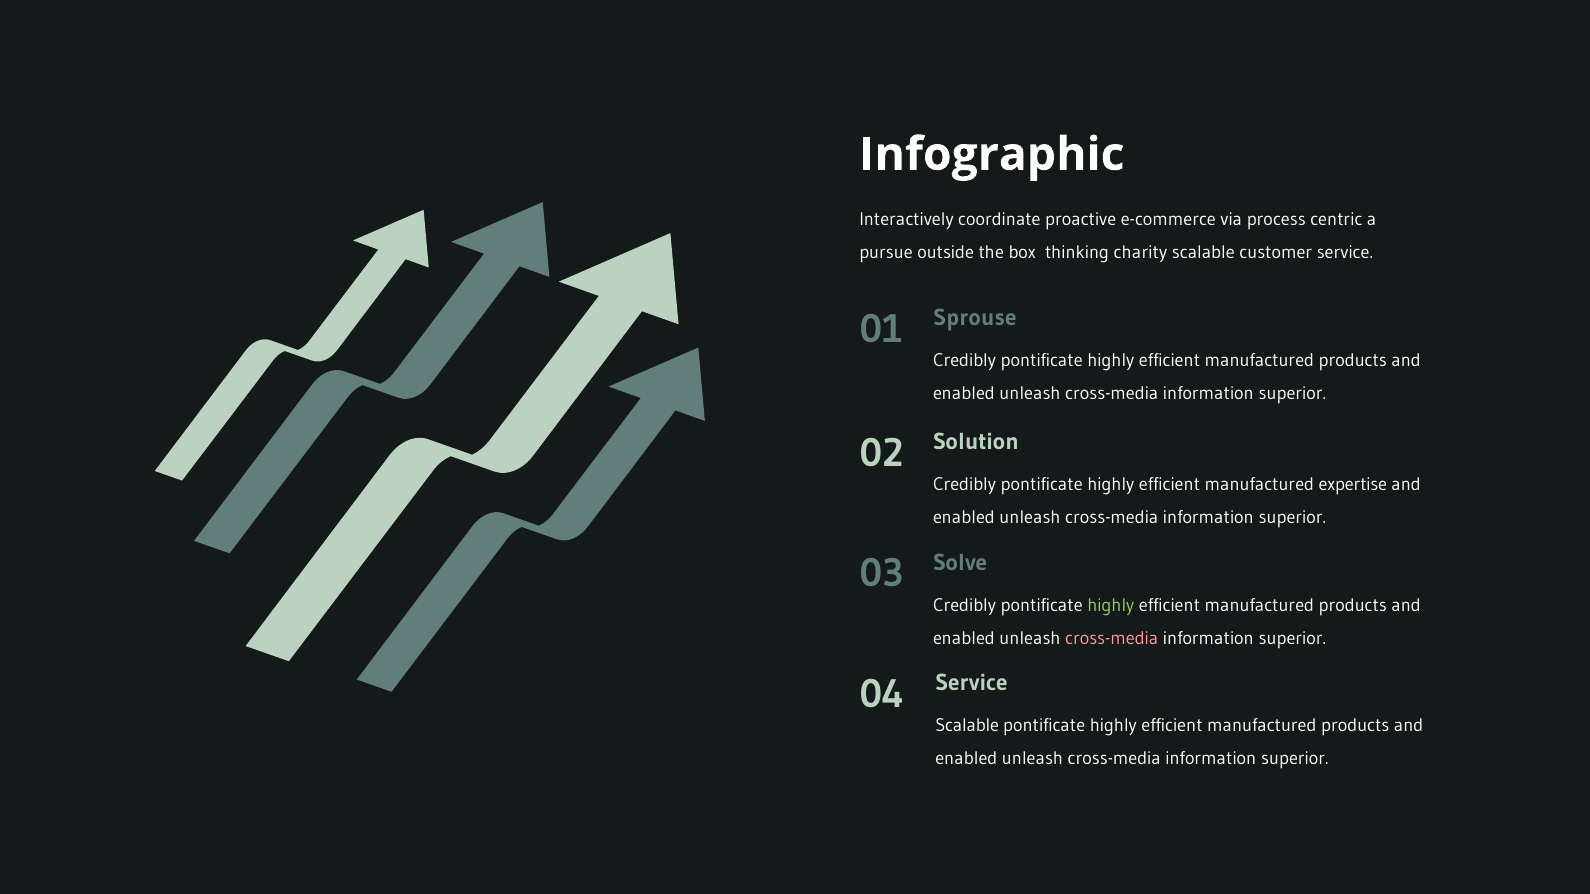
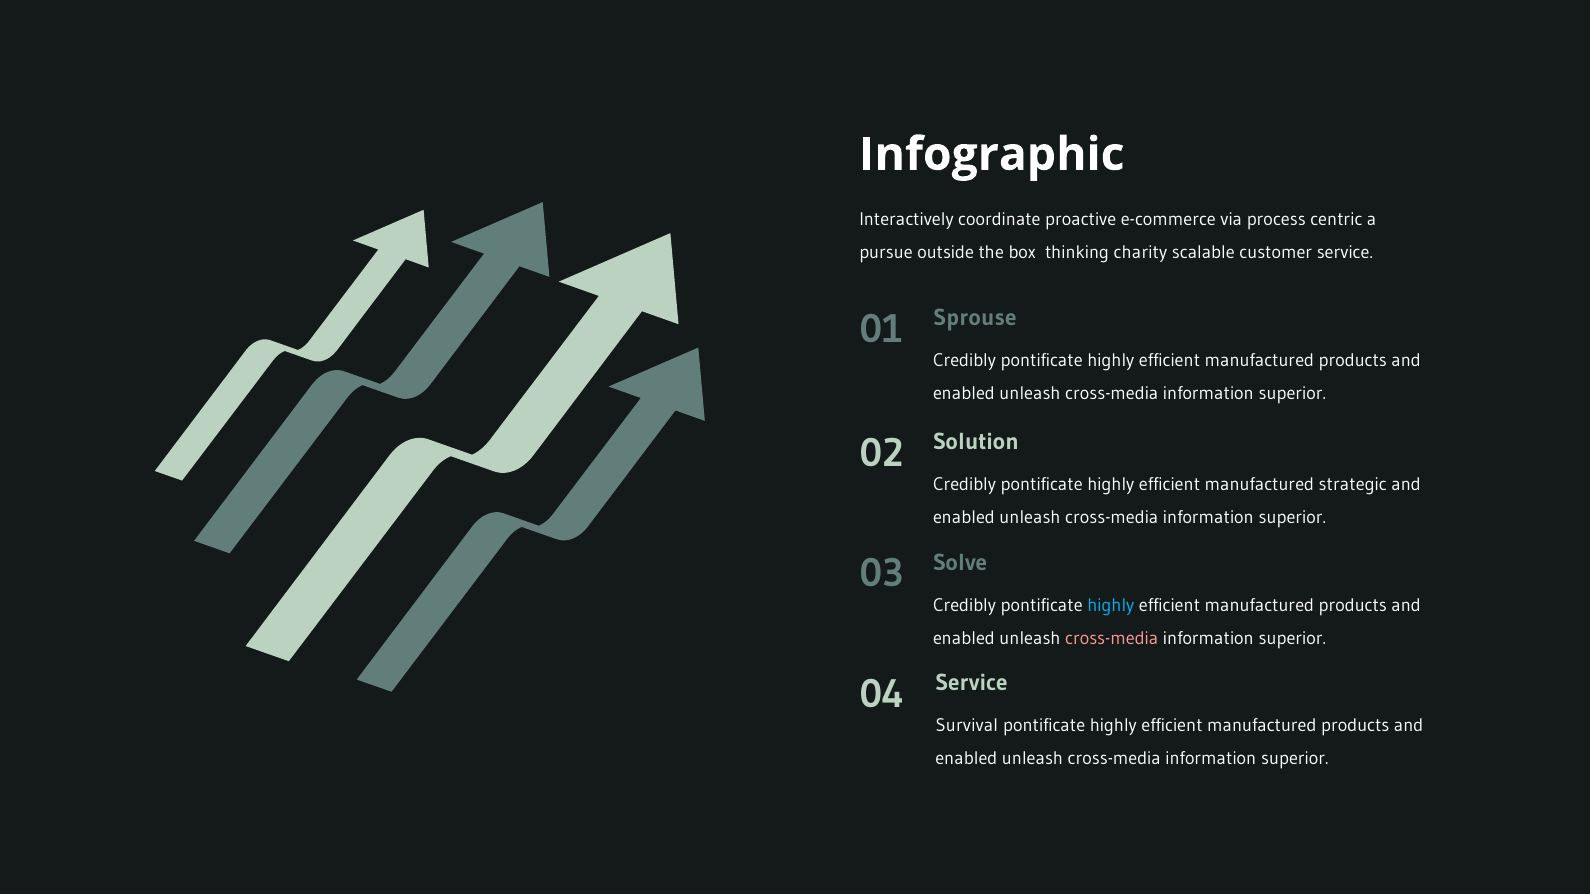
expertise: expertise -> strategic (1353, 485)
highly colour: light green -> light blue (1111, 606)
Scalable: Scalable -> Survival (967, 726)
